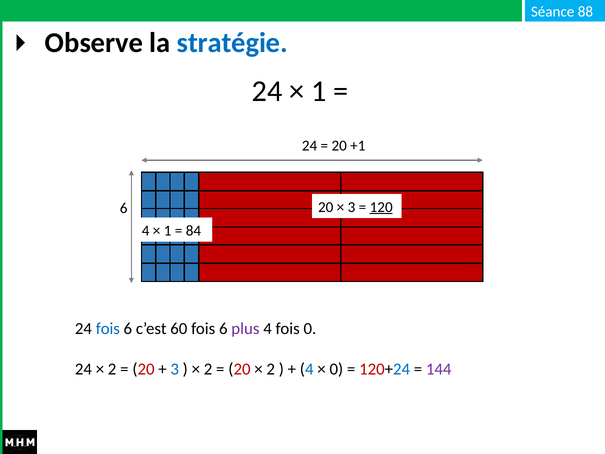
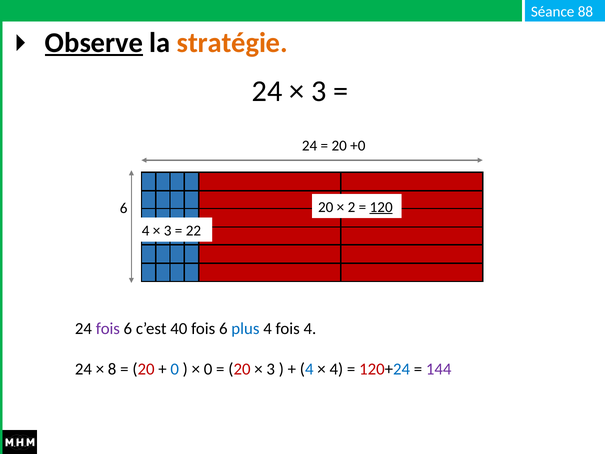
Observe underline: none -> present (94, 43)
stratégie colour: blue -> orange (232, 43)
1: 1 -> 3 (319, 91)
+1: +1 -> +0 (358, 146)
3: 3 -> 2 (351, 207)
1: 1 -> 3 (168, 231)
84: 84 -> 22 (193, 231)
fois colour: blue -> purple (108, 328)
60: 60 -> 40 (179, 328)
plus colour: purple -> blue (245, 328)
fois 0: 0 -> 4 (310, 328)
2: 2 -> 8 (112, 369)
3: 3 -> 0 (175, 369)
2: 2 -> 0 (208, 369)
2: 2 -> 3 (271, 369)
0: 0 -> 4 (336, 369)
